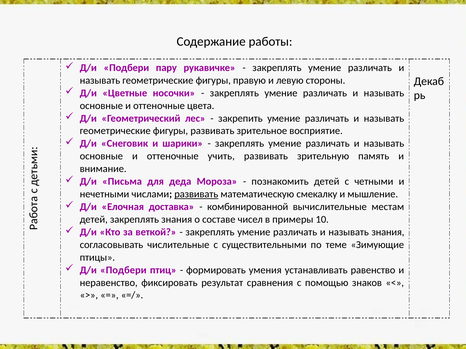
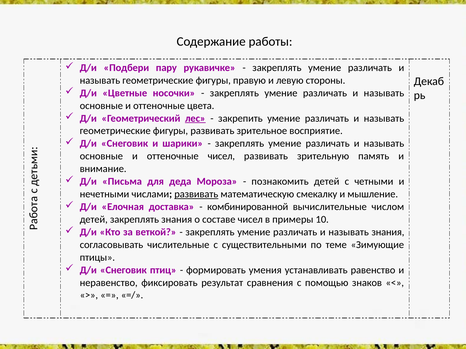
лес underline: none -> present (195, 118)
оттеночные учить: учить -> чисел (221, 156)
местам: местам -> числом (388, 207)
Подбери: Подбери -> Снеговик (123, 270)
